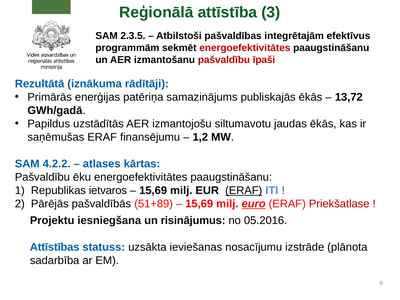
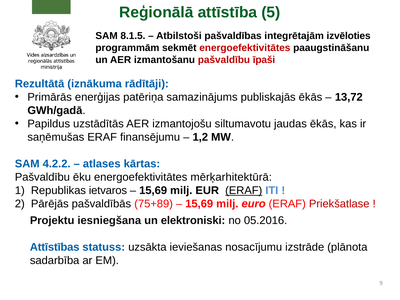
3: 3 -> 5 (271, 12)
2.3.5: 2.3.5 -> 8.1.5 (133, 36)
efektīvus: efektīvus -> izvēloties (349, 36)
ēku energoefektivitātes paaugstināšanu: paaugstināšanu -> mērķarhitektūrā (231, 177)
51+89: 51+89 -> 75+89 (154, 204)
euro underline: present -> none (254, 204)
risinājumus: risinājumus -> elektroniski (193, 221)
